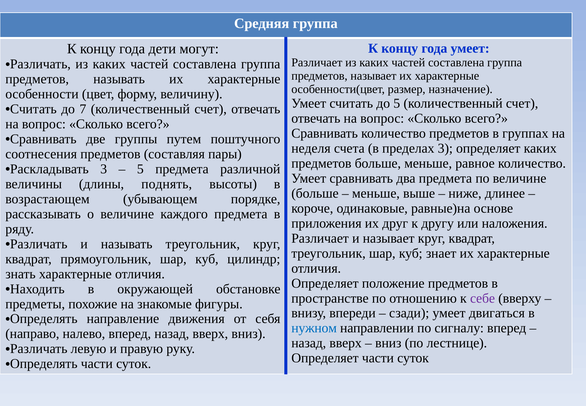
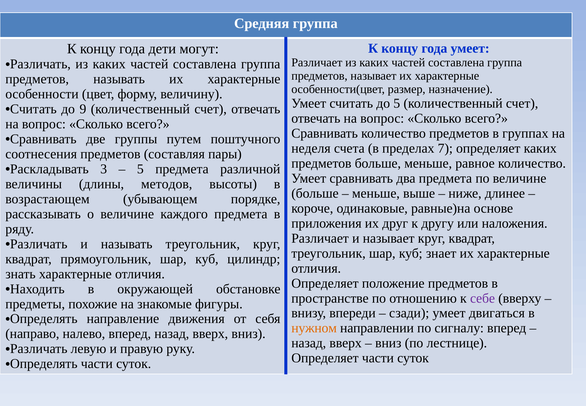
7: 7 -> 9 (83, 109)
пределах 3: 3 -> 7 (445, 148)
поднять: поднять -> методов (167, 184)
нужном colour: blue -> orange (314, 328)
